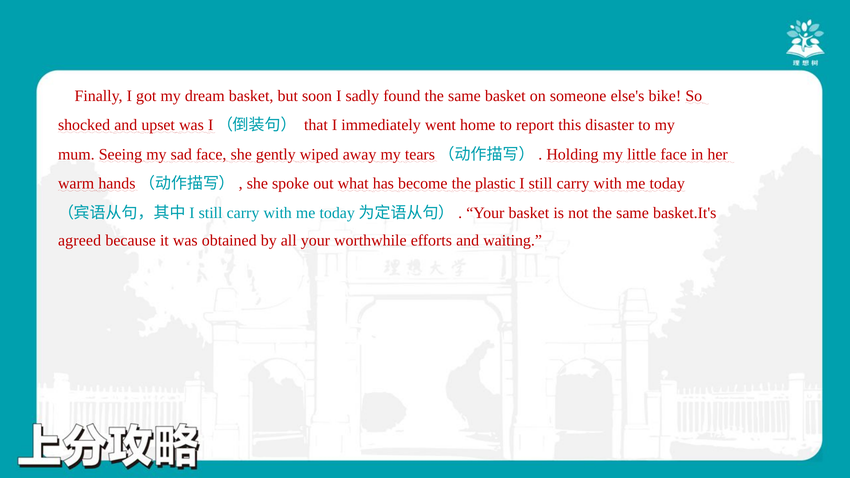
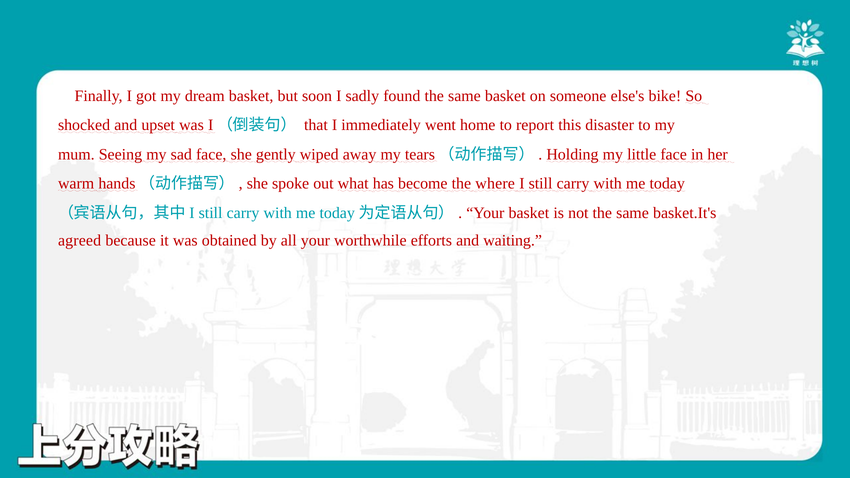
plastic: plastic -> where (495, 184)
